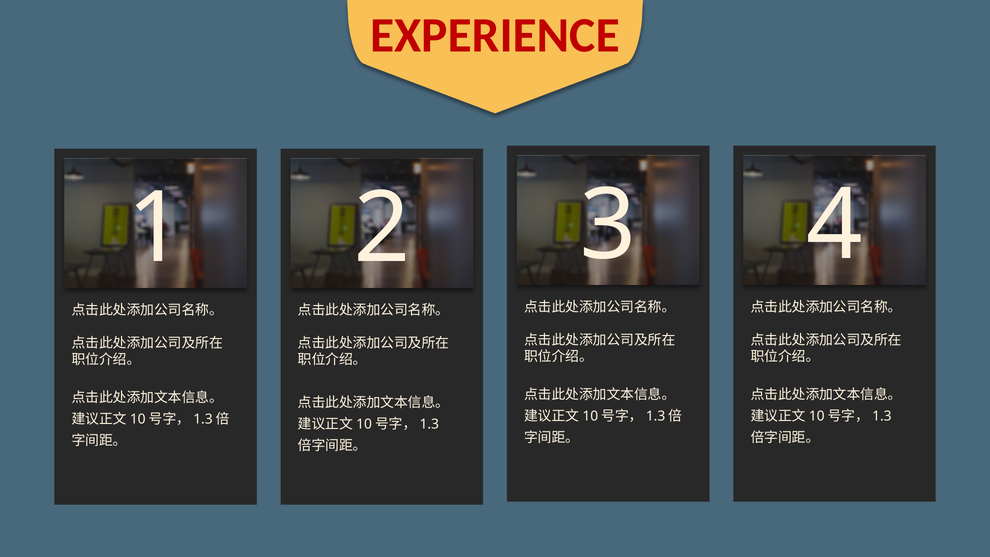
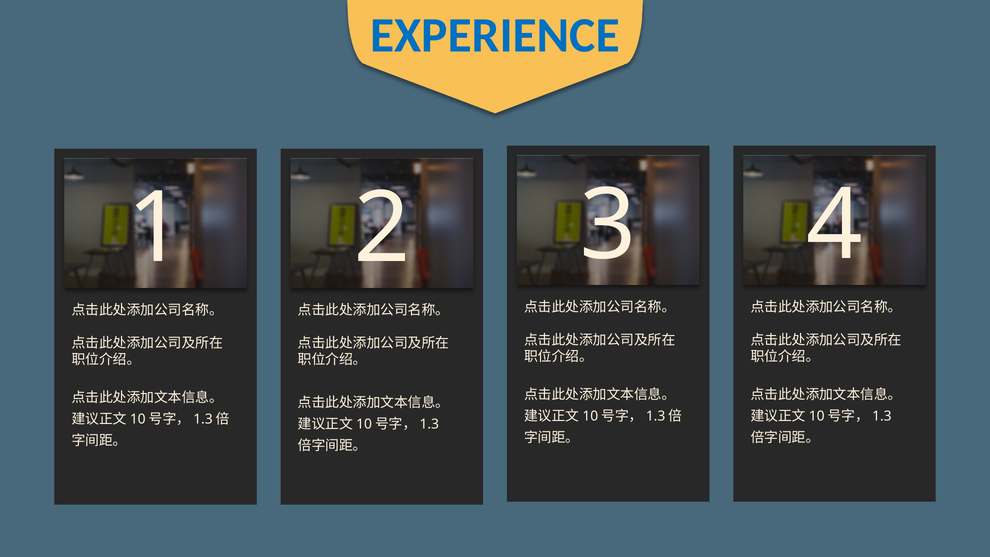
EXPERIENCE colour: red -> blue (495, 35)
